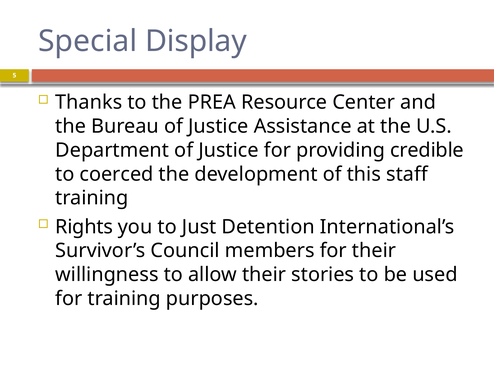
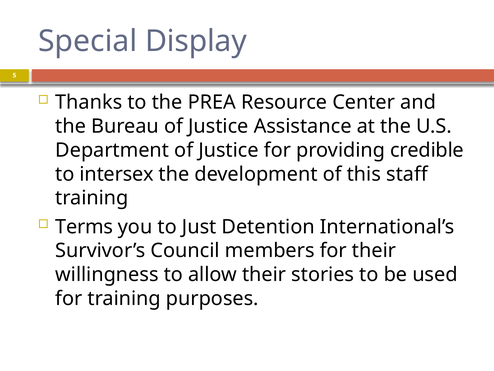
coerced: coerced -> intersex (117, 174)
Rights: Rights -> Terms (84, 226)
